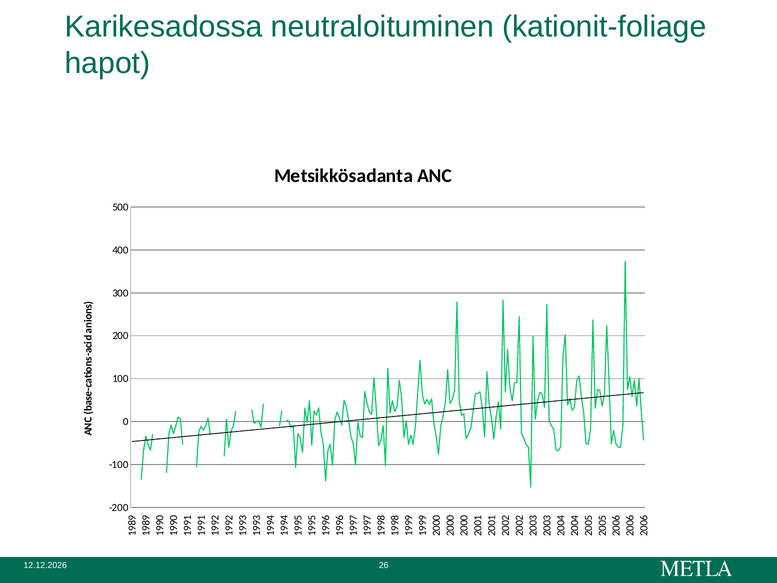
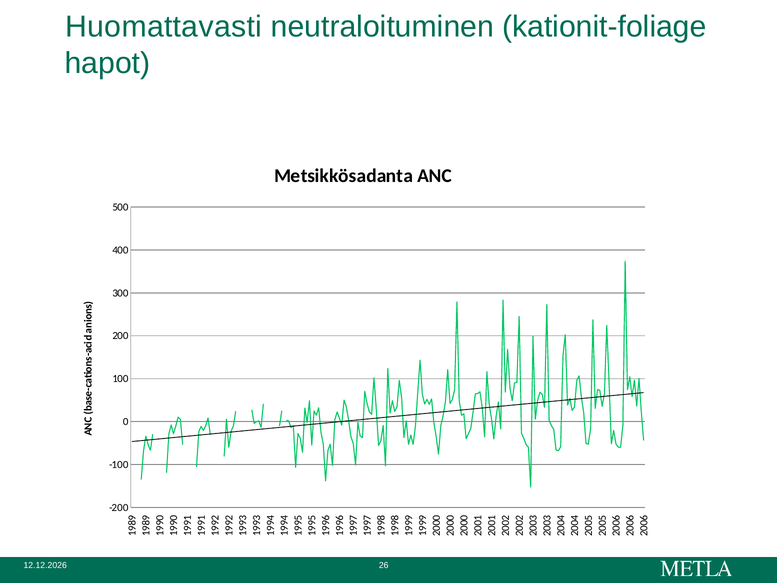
Karikesadossa: Karikesadossa -> Huomattavasti (164, 27)
